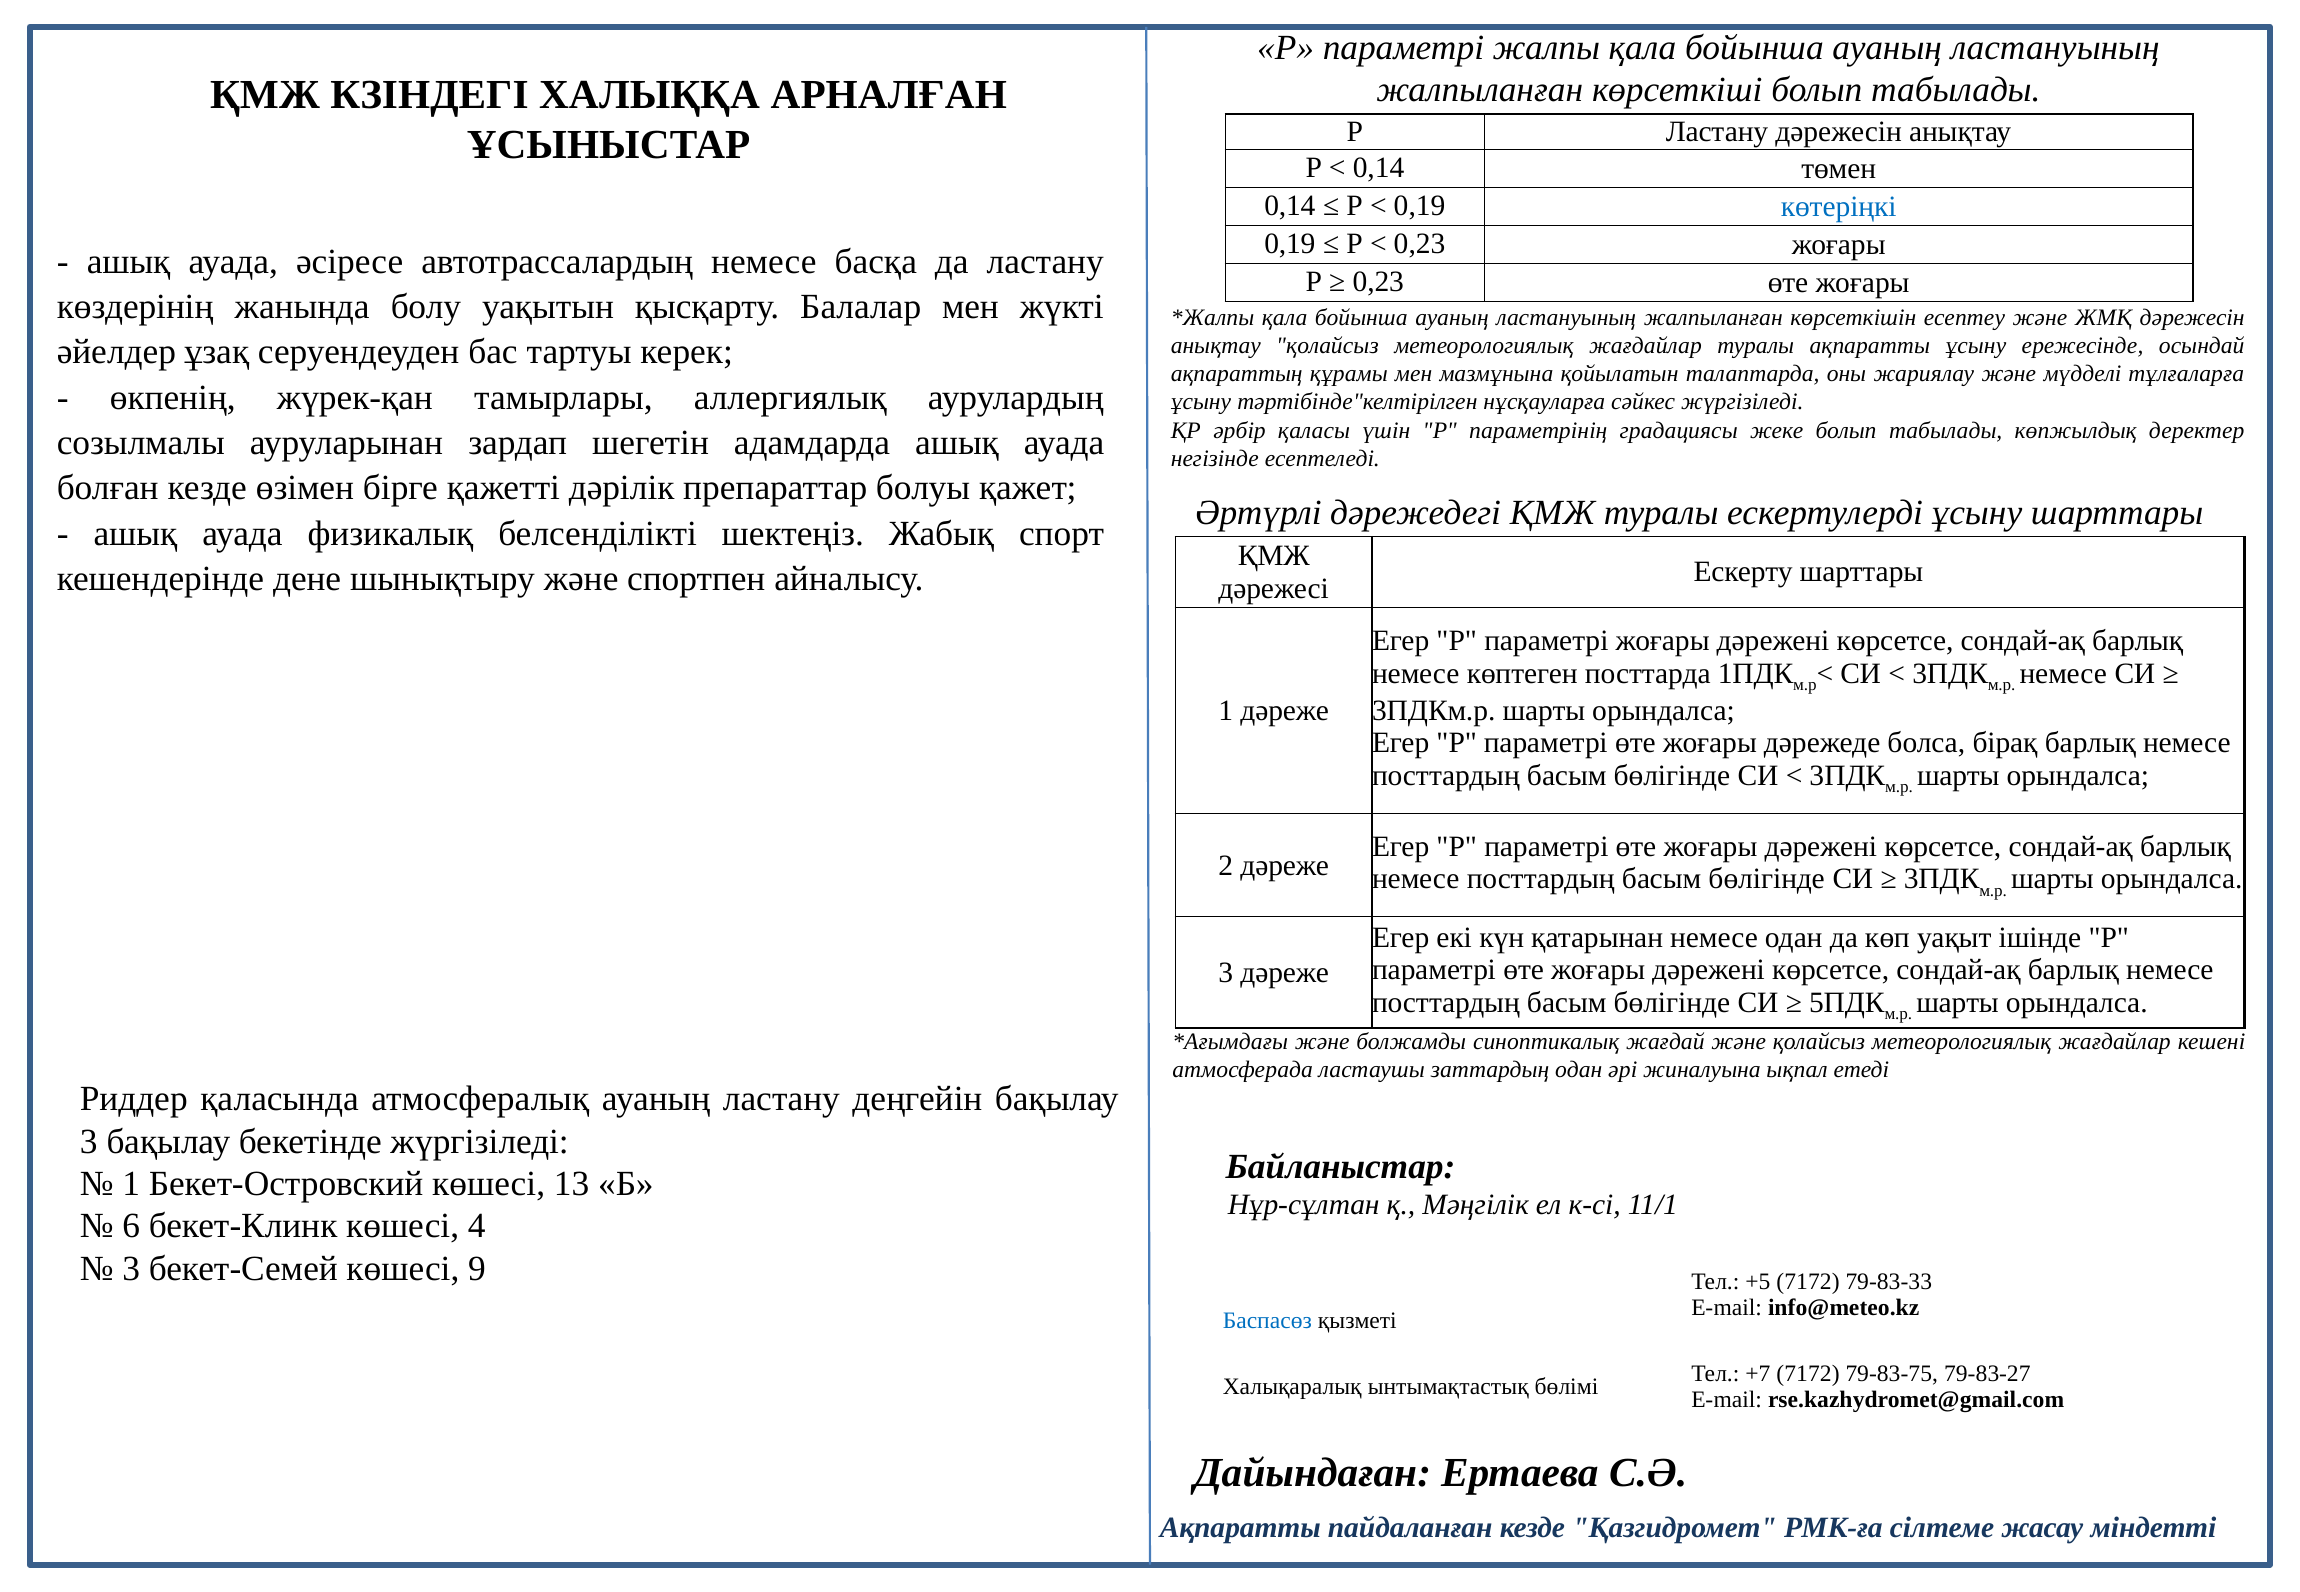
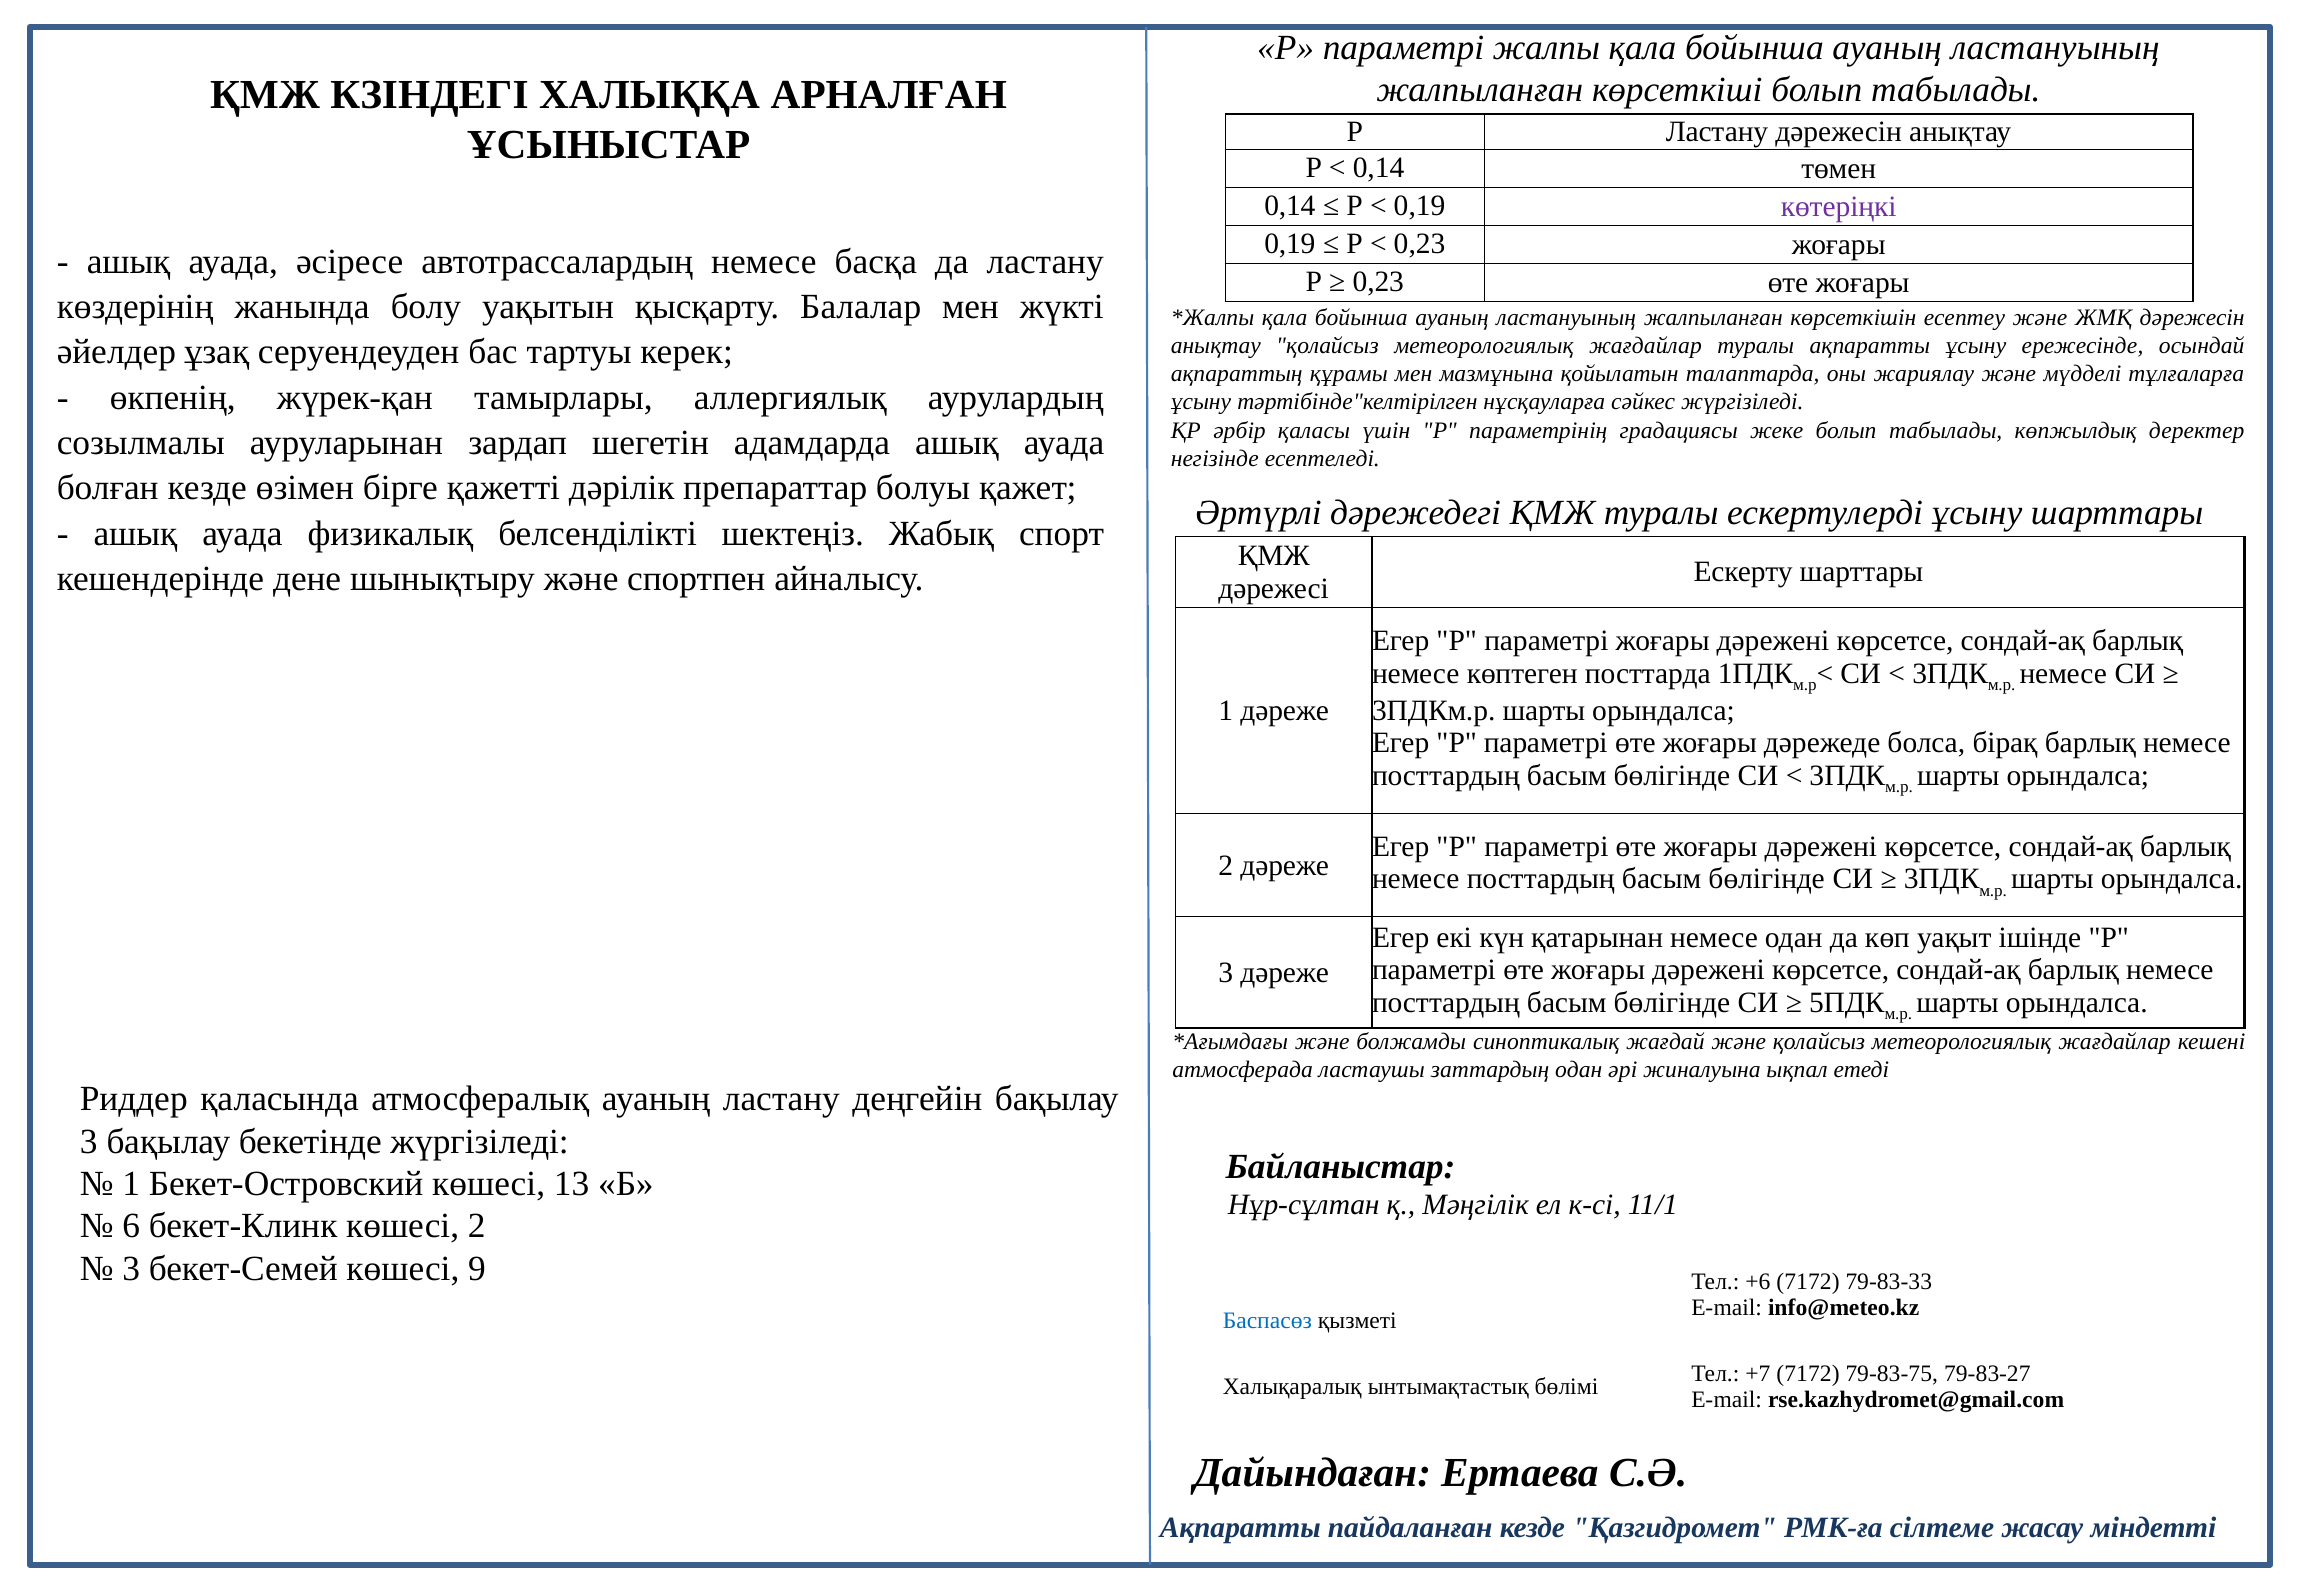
көтеріңкі colour: blue -> purple (1839, 206)
көшесі 4: 4 -> 2 (477, 1227)
+5: +5 -> +6 (1758, 1282)
